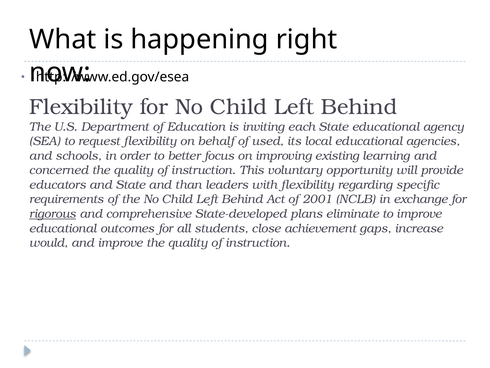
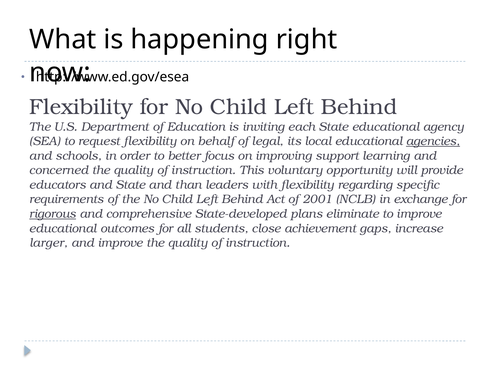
used: used -> legal (268, 141)
agencies underline: none -> present (433, 141)
existing: existing -> support (337, 156)
would: would -> larger (49, 243)
